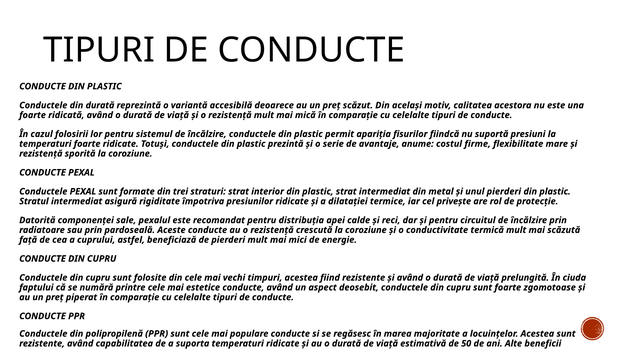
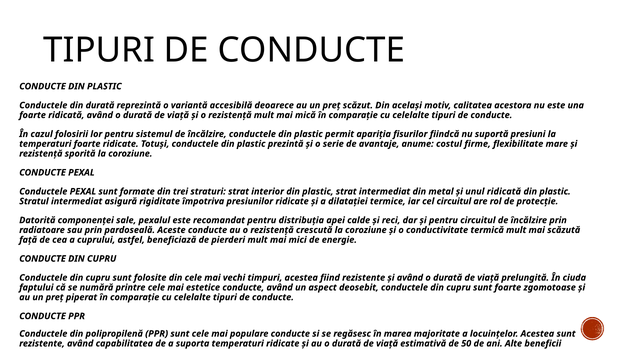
unul pierderi: pierderi -> ridicată (504, 192)
cel privește: privește -> circuitul (454, 201)
